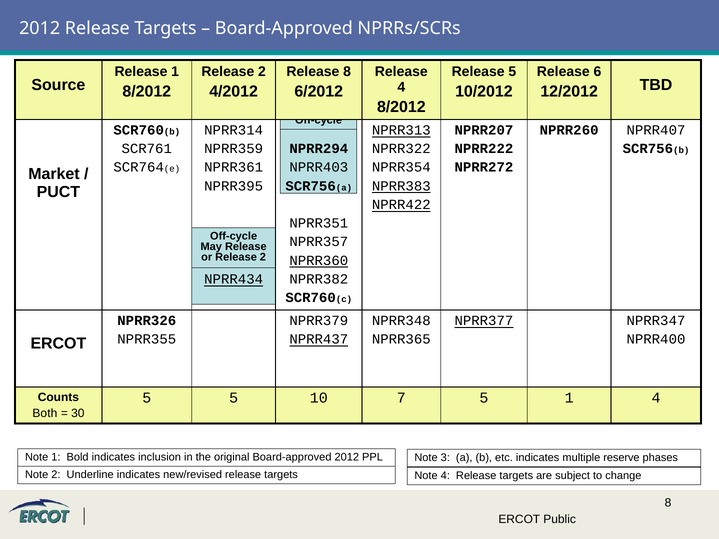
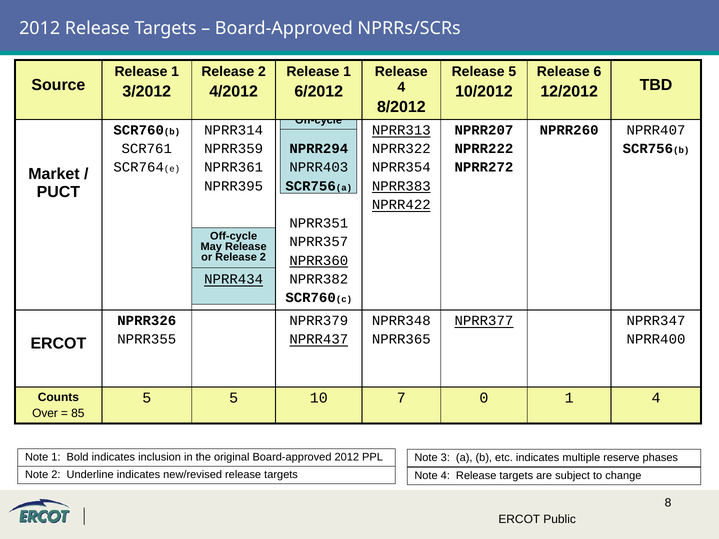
8: 8 -> 1 (347, 72)
8/2012: 8/2012 -> 3/2012 (147, 92)
7 5: 5 -> 0 (484, 398)
Both: Both -> Over (45, 413)
30: 30 -> 85 (78, 413)
